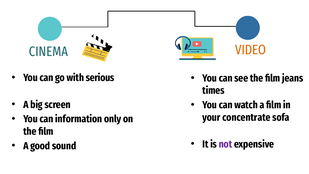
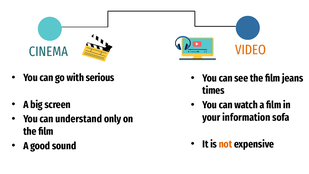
concentrate: concentrate -> information (246, 117)
information: information -> understand (79, 119)
not colour: purple -> orange (225, 144)
